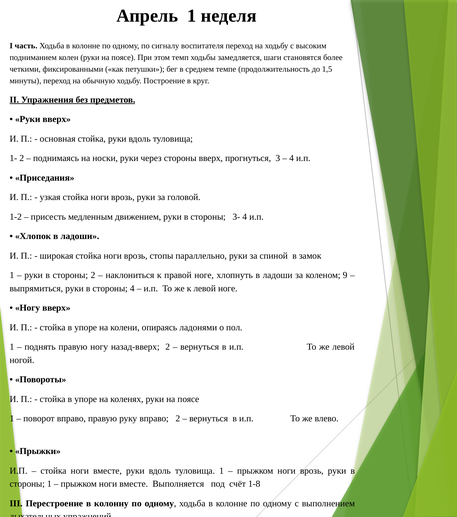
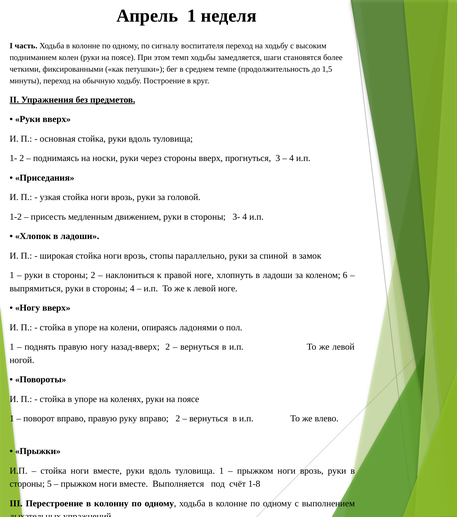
9: 9 -> 6 (345, 275)
стороны 1: 1 -> 5 (49, 484)
